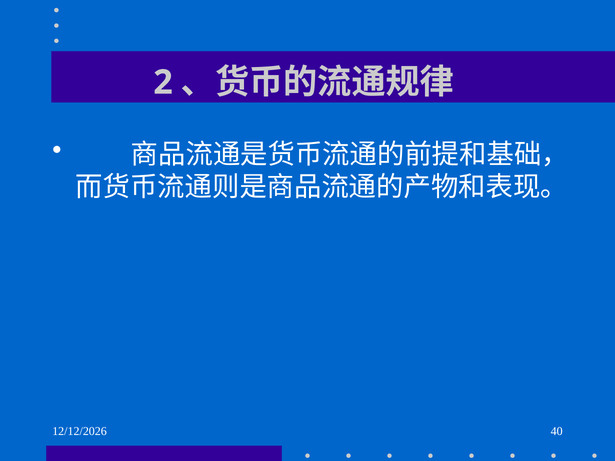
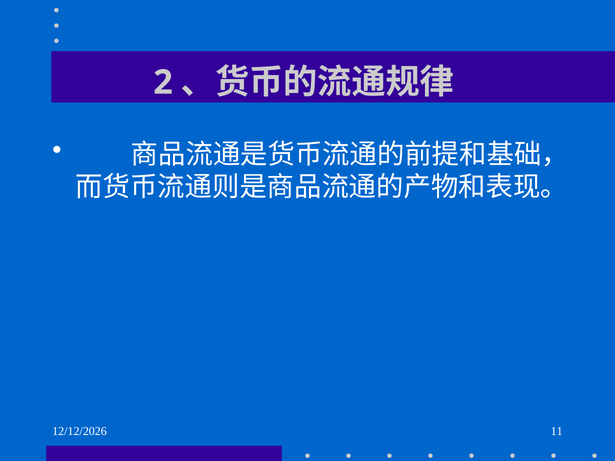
40: 40 -> 11 (557, 431)
